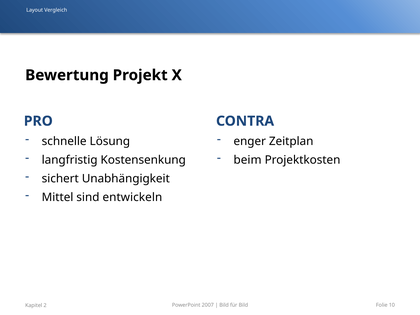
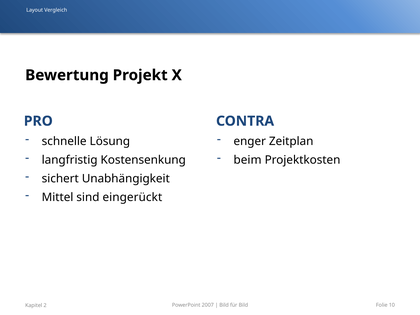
entwickeln: entwickeln -> eingerückt (132, 197)
